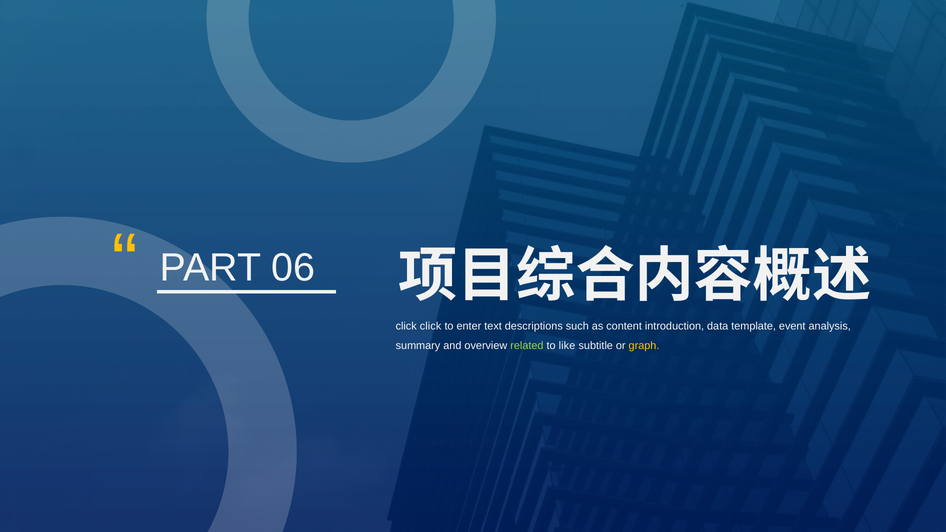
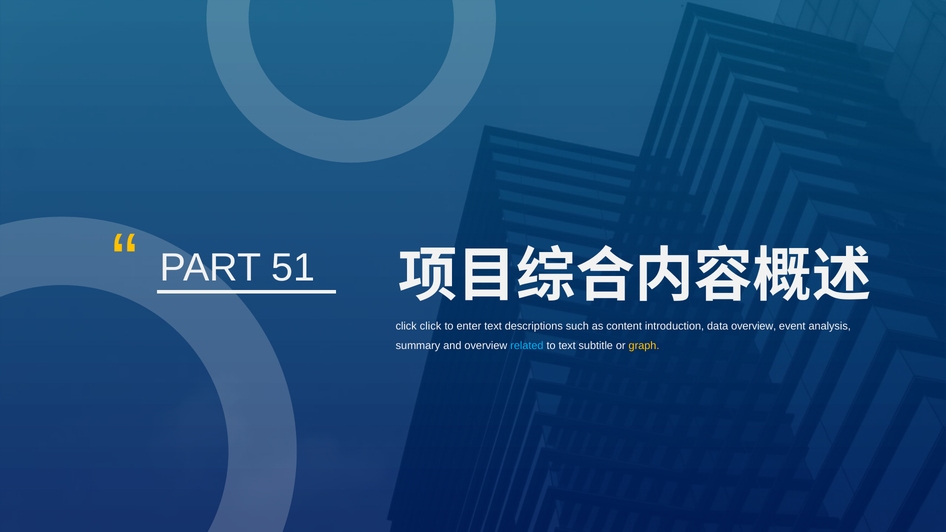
06: 06 -> 51 (293, 268)
data template: template -> overview (754, 326)
related colour: light green -> light blue (527, 346)
to like: like -> text (567, 346)
